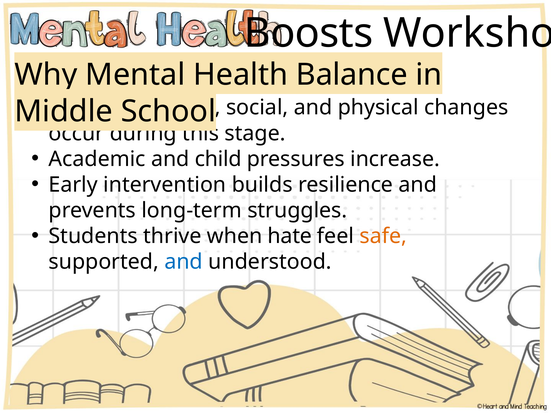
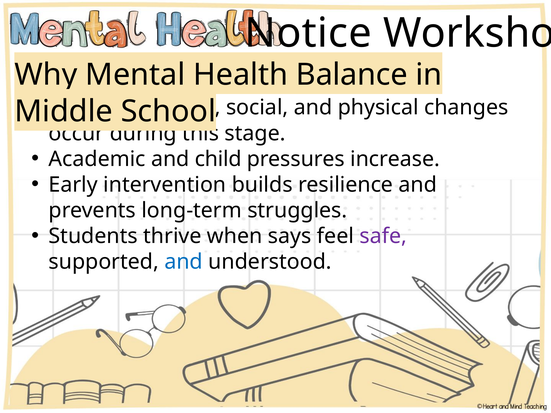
Boosts: Boosts -> Notice (308, 33)
hate: hate -> says (290, 236)
safe colour: orange -> purple (383, 236)
